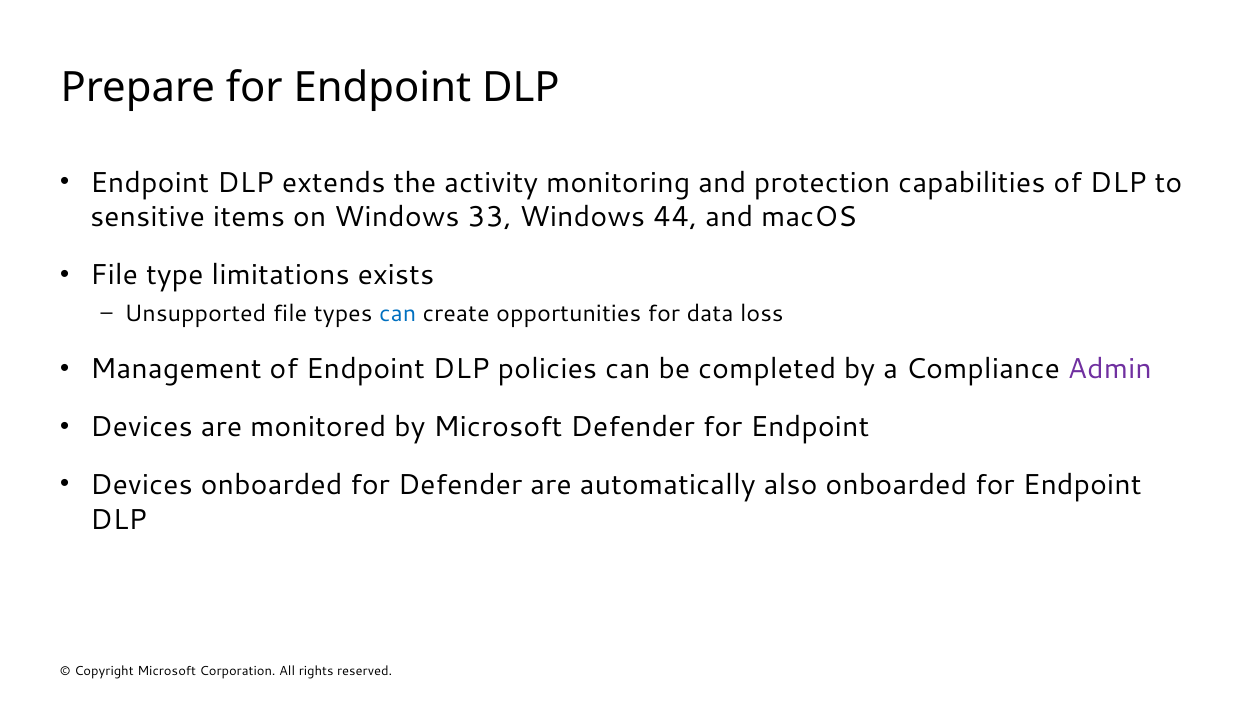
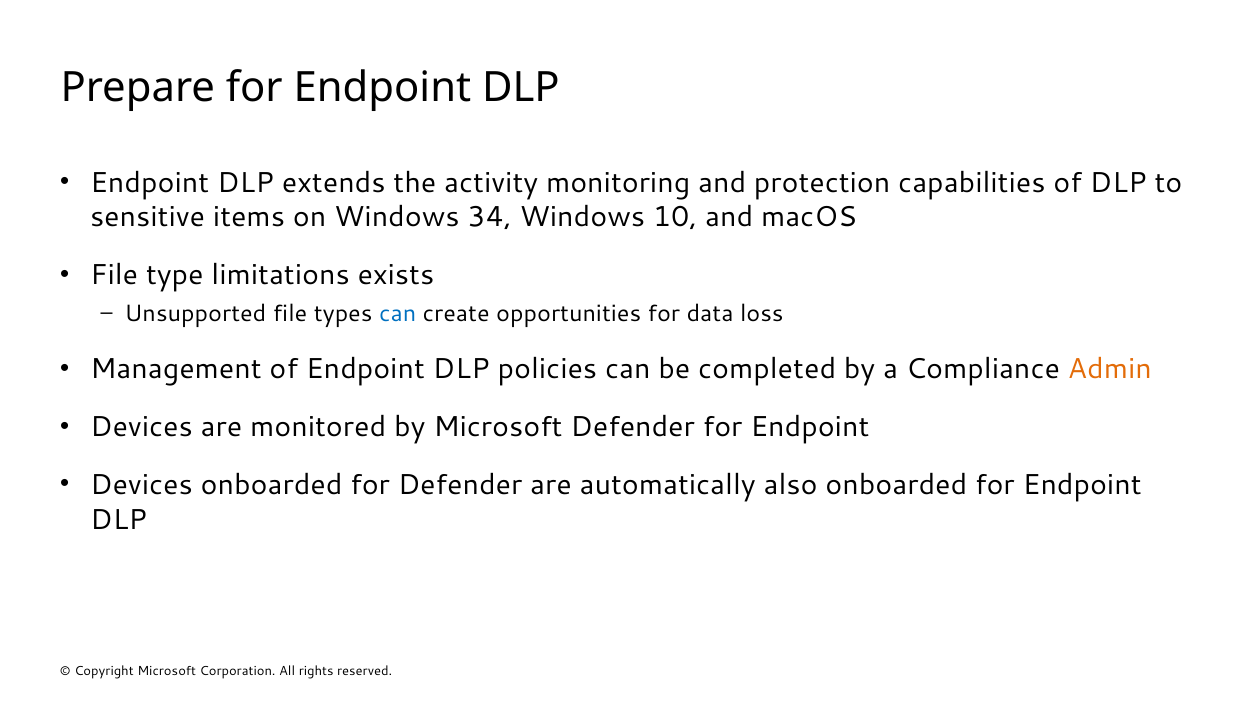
33: 33 -> 34 (490, 217)
44: 44 -> 10 (675, 217)
Admin colour: purple -> orange (1110, 369)
